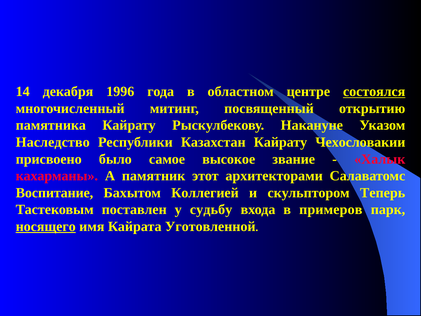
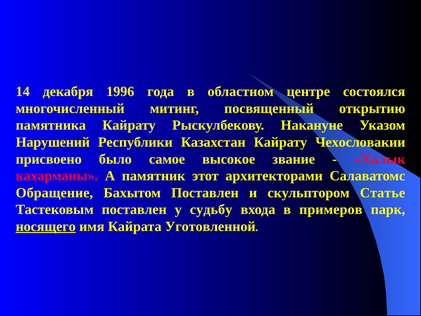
состоялся underline: present -> none (374, 92)
Наследство: Наследство -> Нарушений (53, 142)
Воспитание: Воспитание -> Обращение (54, 193)
Бахытом Коллегией: Коллегией -> Поставлен (205, 193)
Теперь: Теперь -> Статье (383, 193)
